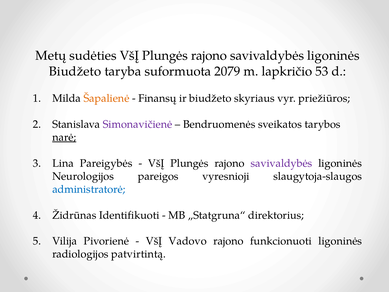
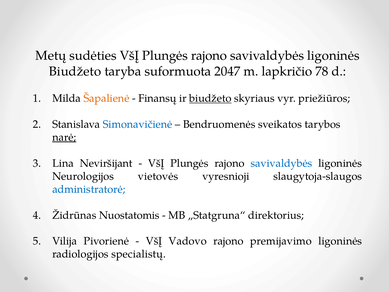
2079: 2079 -> 2047 (227, 71)
53: 53 -> 78 (322, 71)
biudžeto underline: none -> present (210, 98)
Simonavičienė colour: purple -> blue (138, 124)
Pareigybės: Pareigybės -> Neviršijant (106, 163)
savivaldybės colour: purple -> blue (281, 163)
pareigos: pareigos -> vietovės (158, 176)
Identifikuoti: Identifikuoti -> Nuostatomis (129, 215)
funkcionuoti: funkcionuoti -> premijavimo (281, 241)
patvirtintą: patvirtintą -> specialistų (139, 254)
